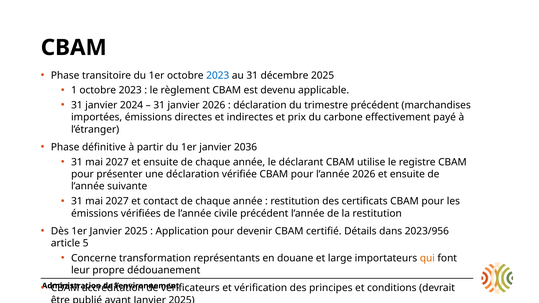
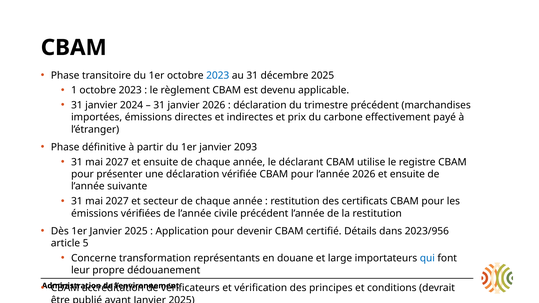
2036: 2036 -> 2093 (246, 147)
contact: contact -> secteur (161, 201)
qui colour: orange -> blue (427, 258)
